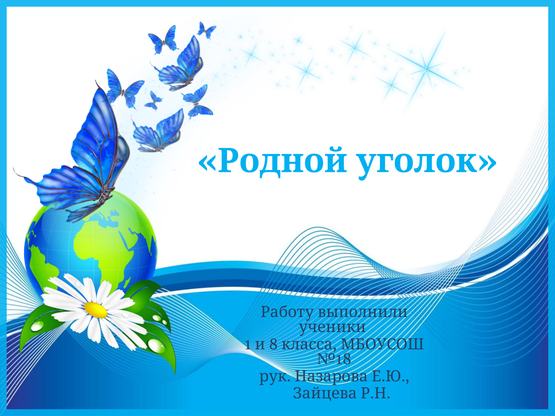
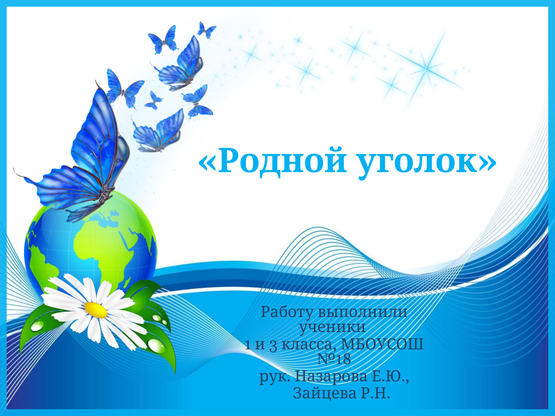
8: 8 -> 3 (273, 344)
